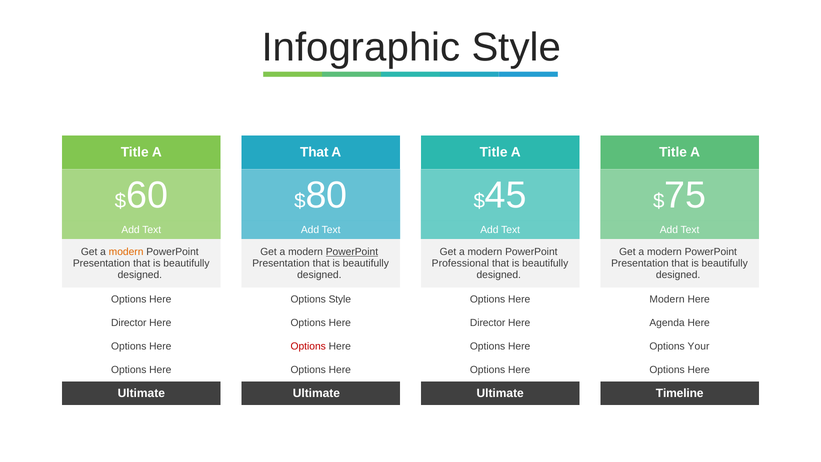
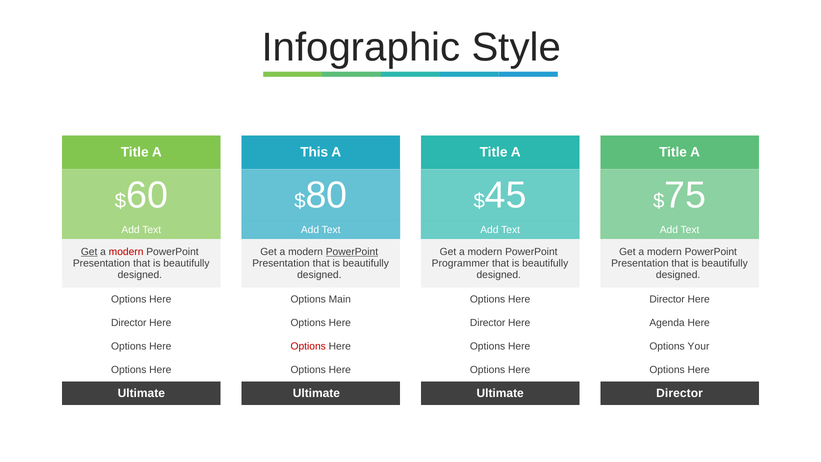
That: That -> This (314, 152)
Get underline: none -> present (89, 252)
modern colour: orange -> red (126, 252)
Professional: Professional -> Programmer (460, 263)
Options Style: Style -> Main (340, 299)
Modern: Modern -> Director (667, 299)
Timeline: Timeline -> Director (680, 393)
